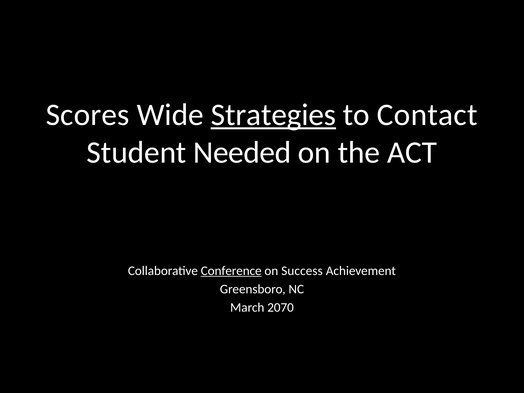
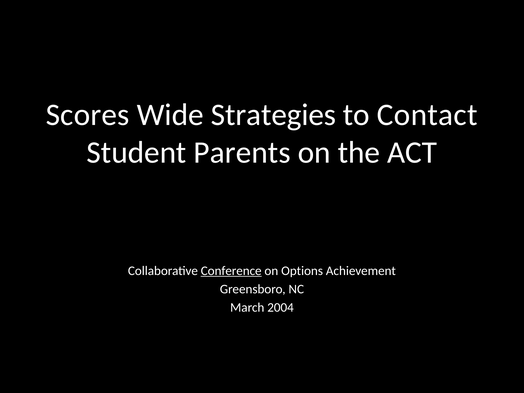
Strategies underline: present -> none (273, 115)
Needed: Needed -> Parents (242, 153)
Success: Success -> Options (302, 271)
2070: 2070 -> 2004 (281, 307)
